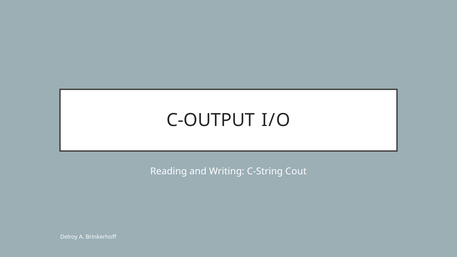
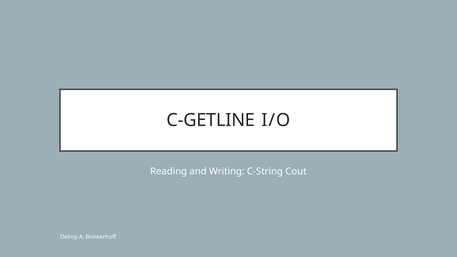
C-OUTPUT: C-OUTPUT -> C-GETLINE (211, 120)
